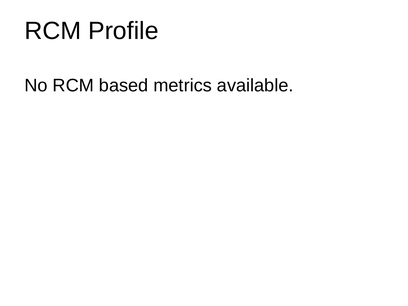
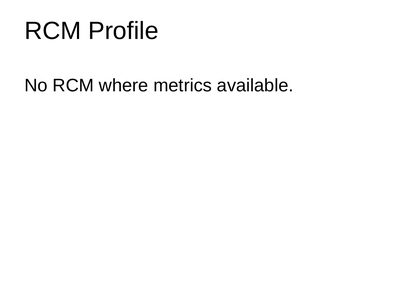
based: based -> where (124, 86)
